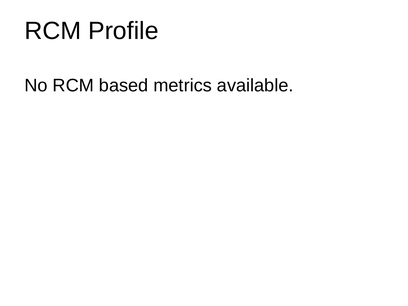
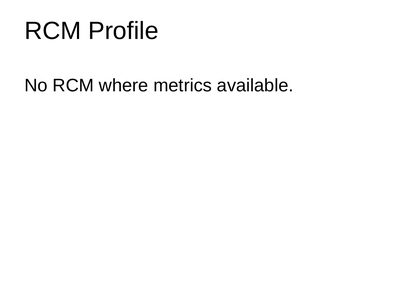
based: based -> where (124, 86)
